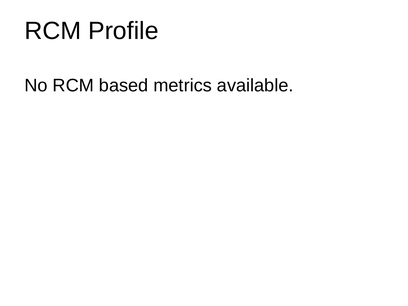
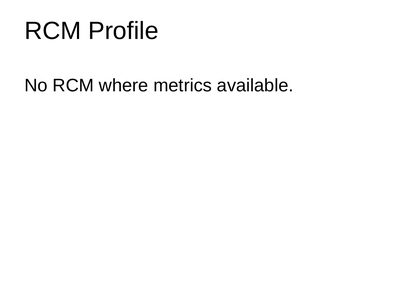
based: based -> where (124, 86)
